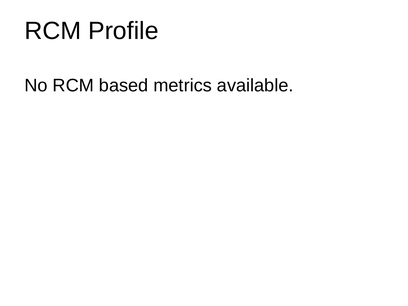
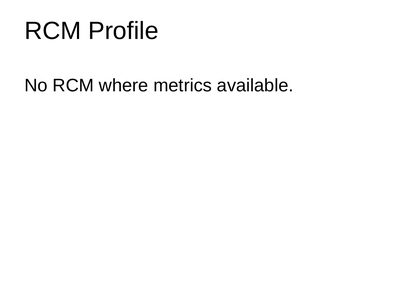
based: based -> where (124, 86)
